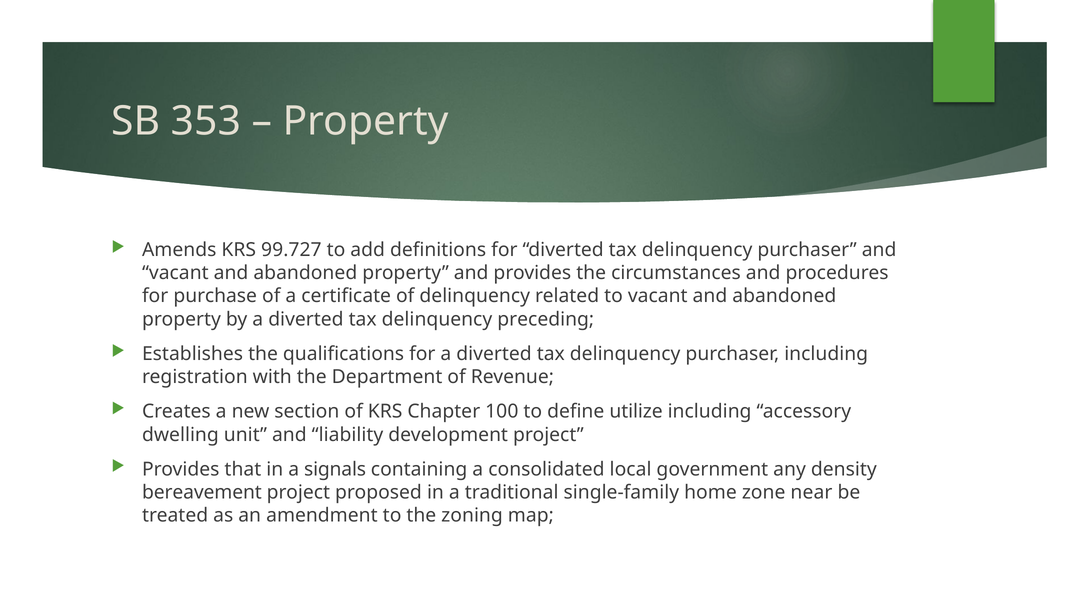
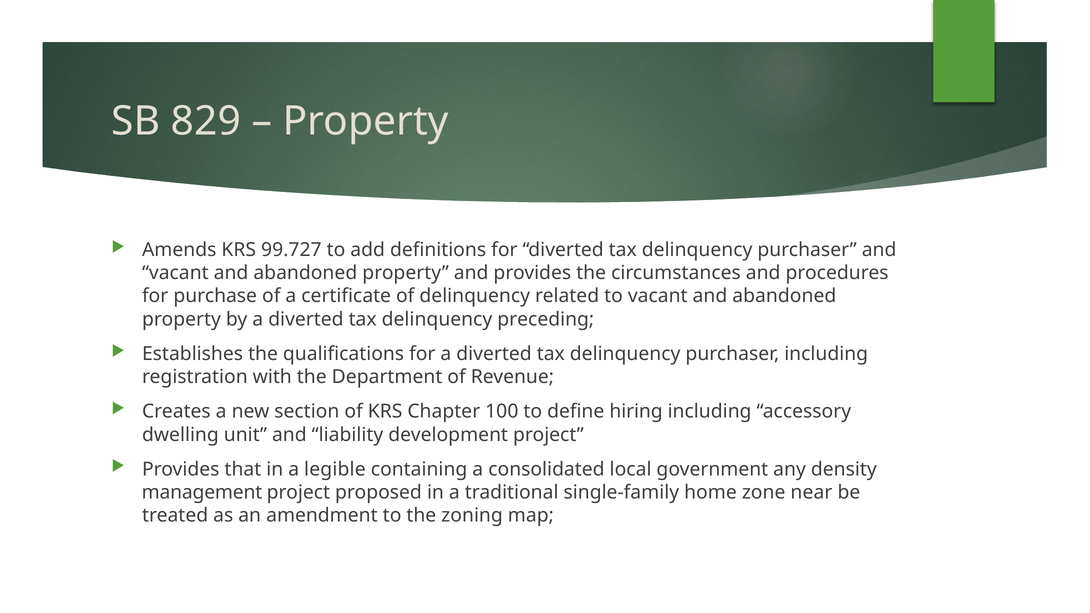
353: 353 -> 829 (206, 121)
utilize: utilize -> hiring (636, 412)
signals: signals -> legible (335, 469)
bereavement: bereavement -> management (202, 492)
